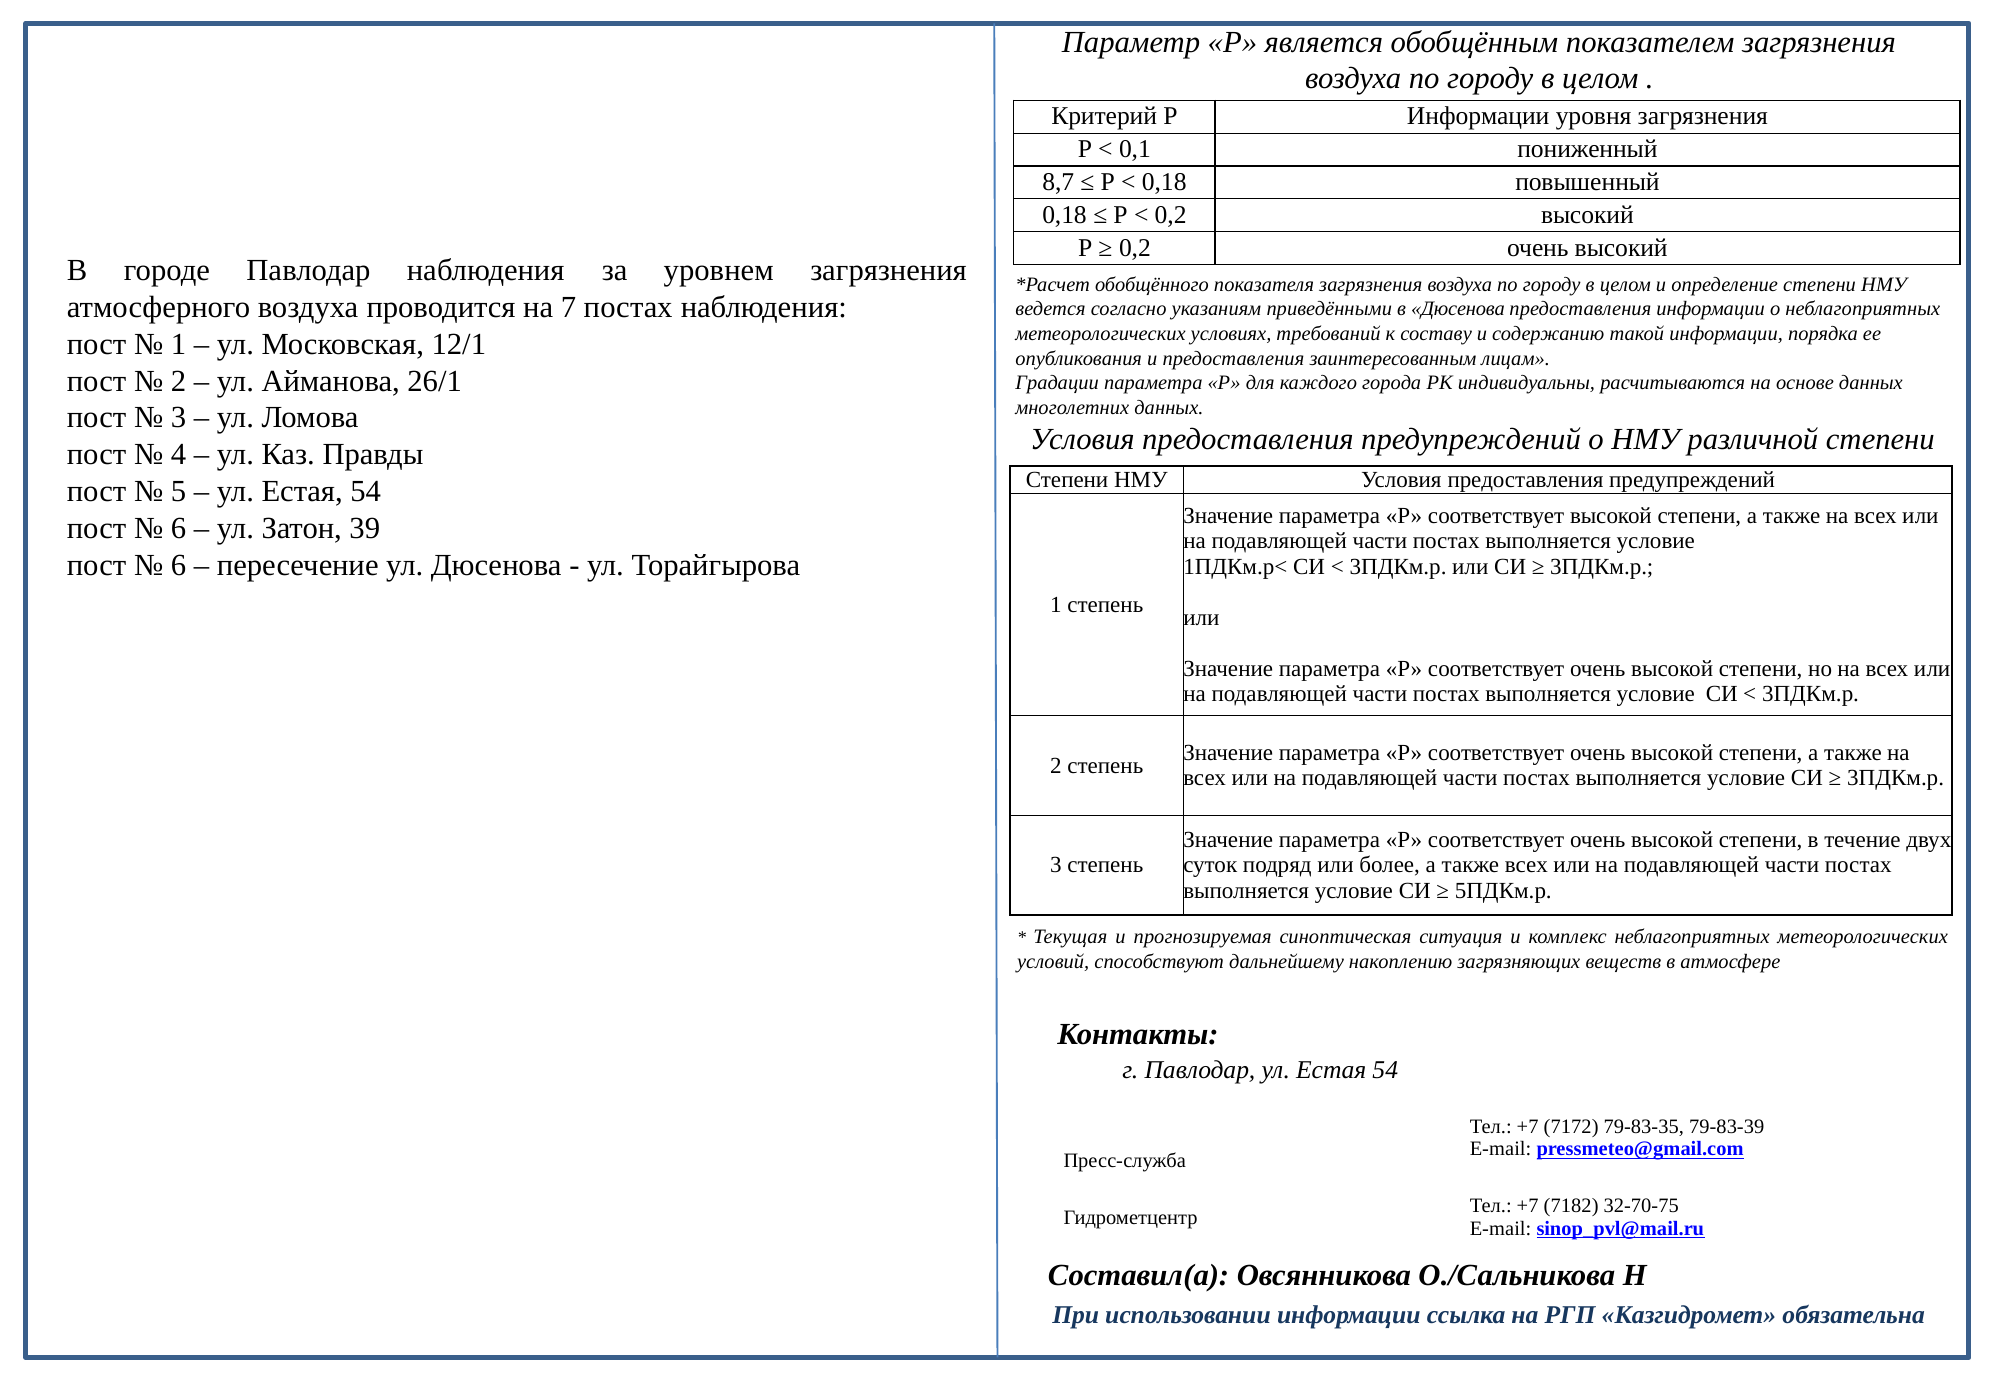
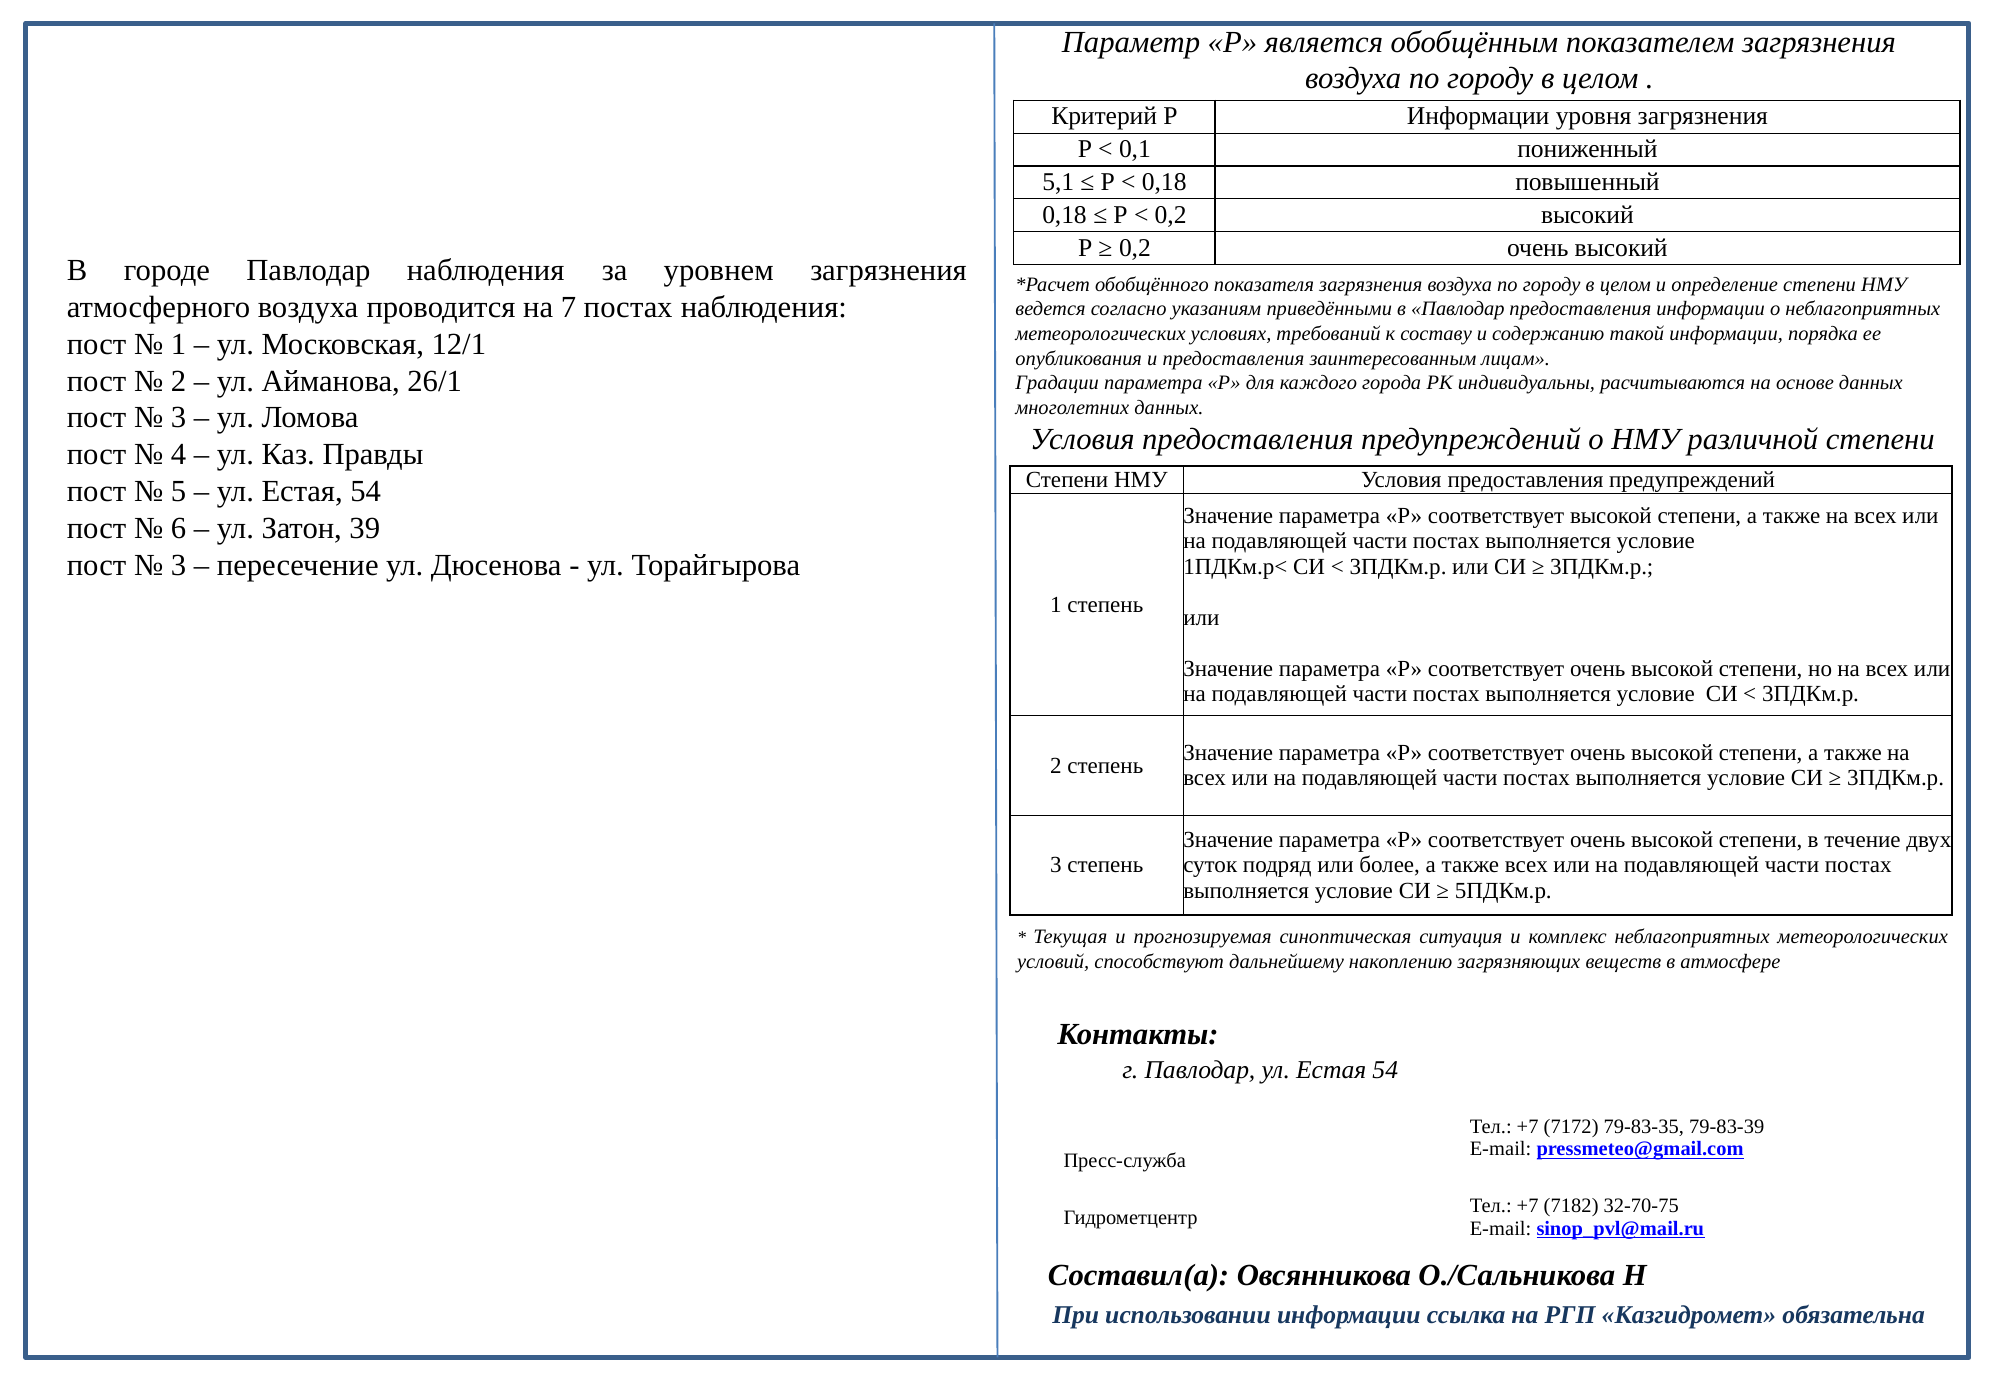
8,7: 8,7 -> 5,1 (1058, 182)
в Дюсенова: Дюсенова -> Павлодар (1458, 309)
6: 6 -> 3 (179, 565)
